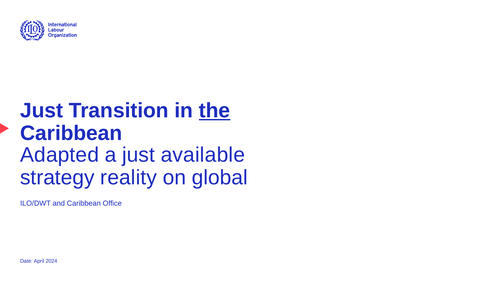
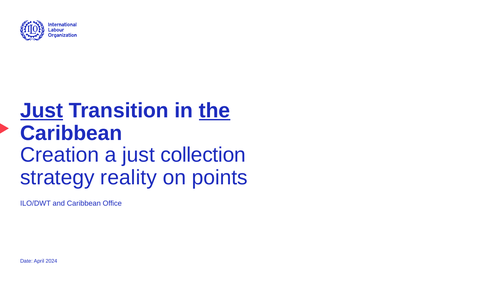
Just underline: none -> present (42, 110)
Adapted: Adapted -> Creation (60, 155)
available: available -> collection (203, 155)
global: global -> points (220, 177)
